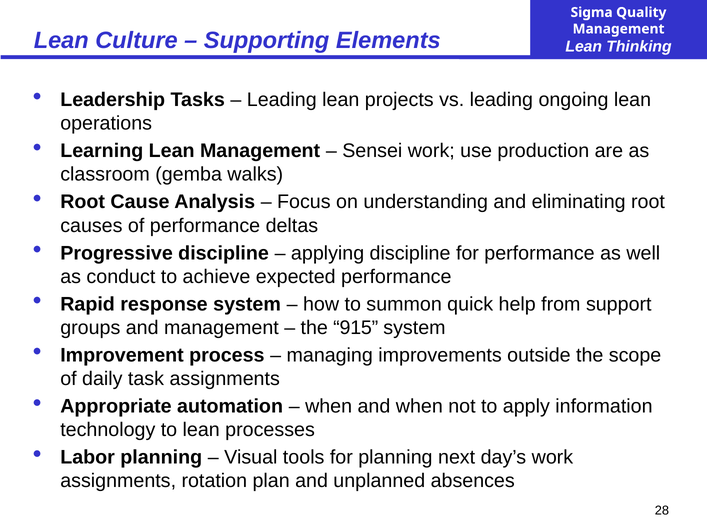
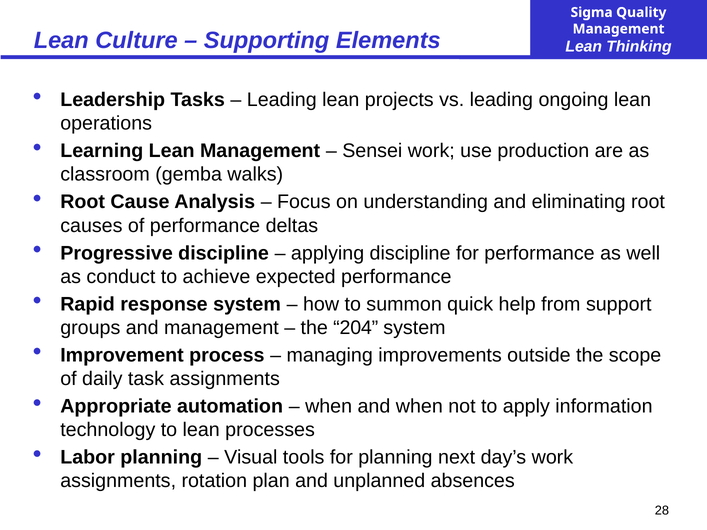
915: 915 -> 204 (356, 328)
